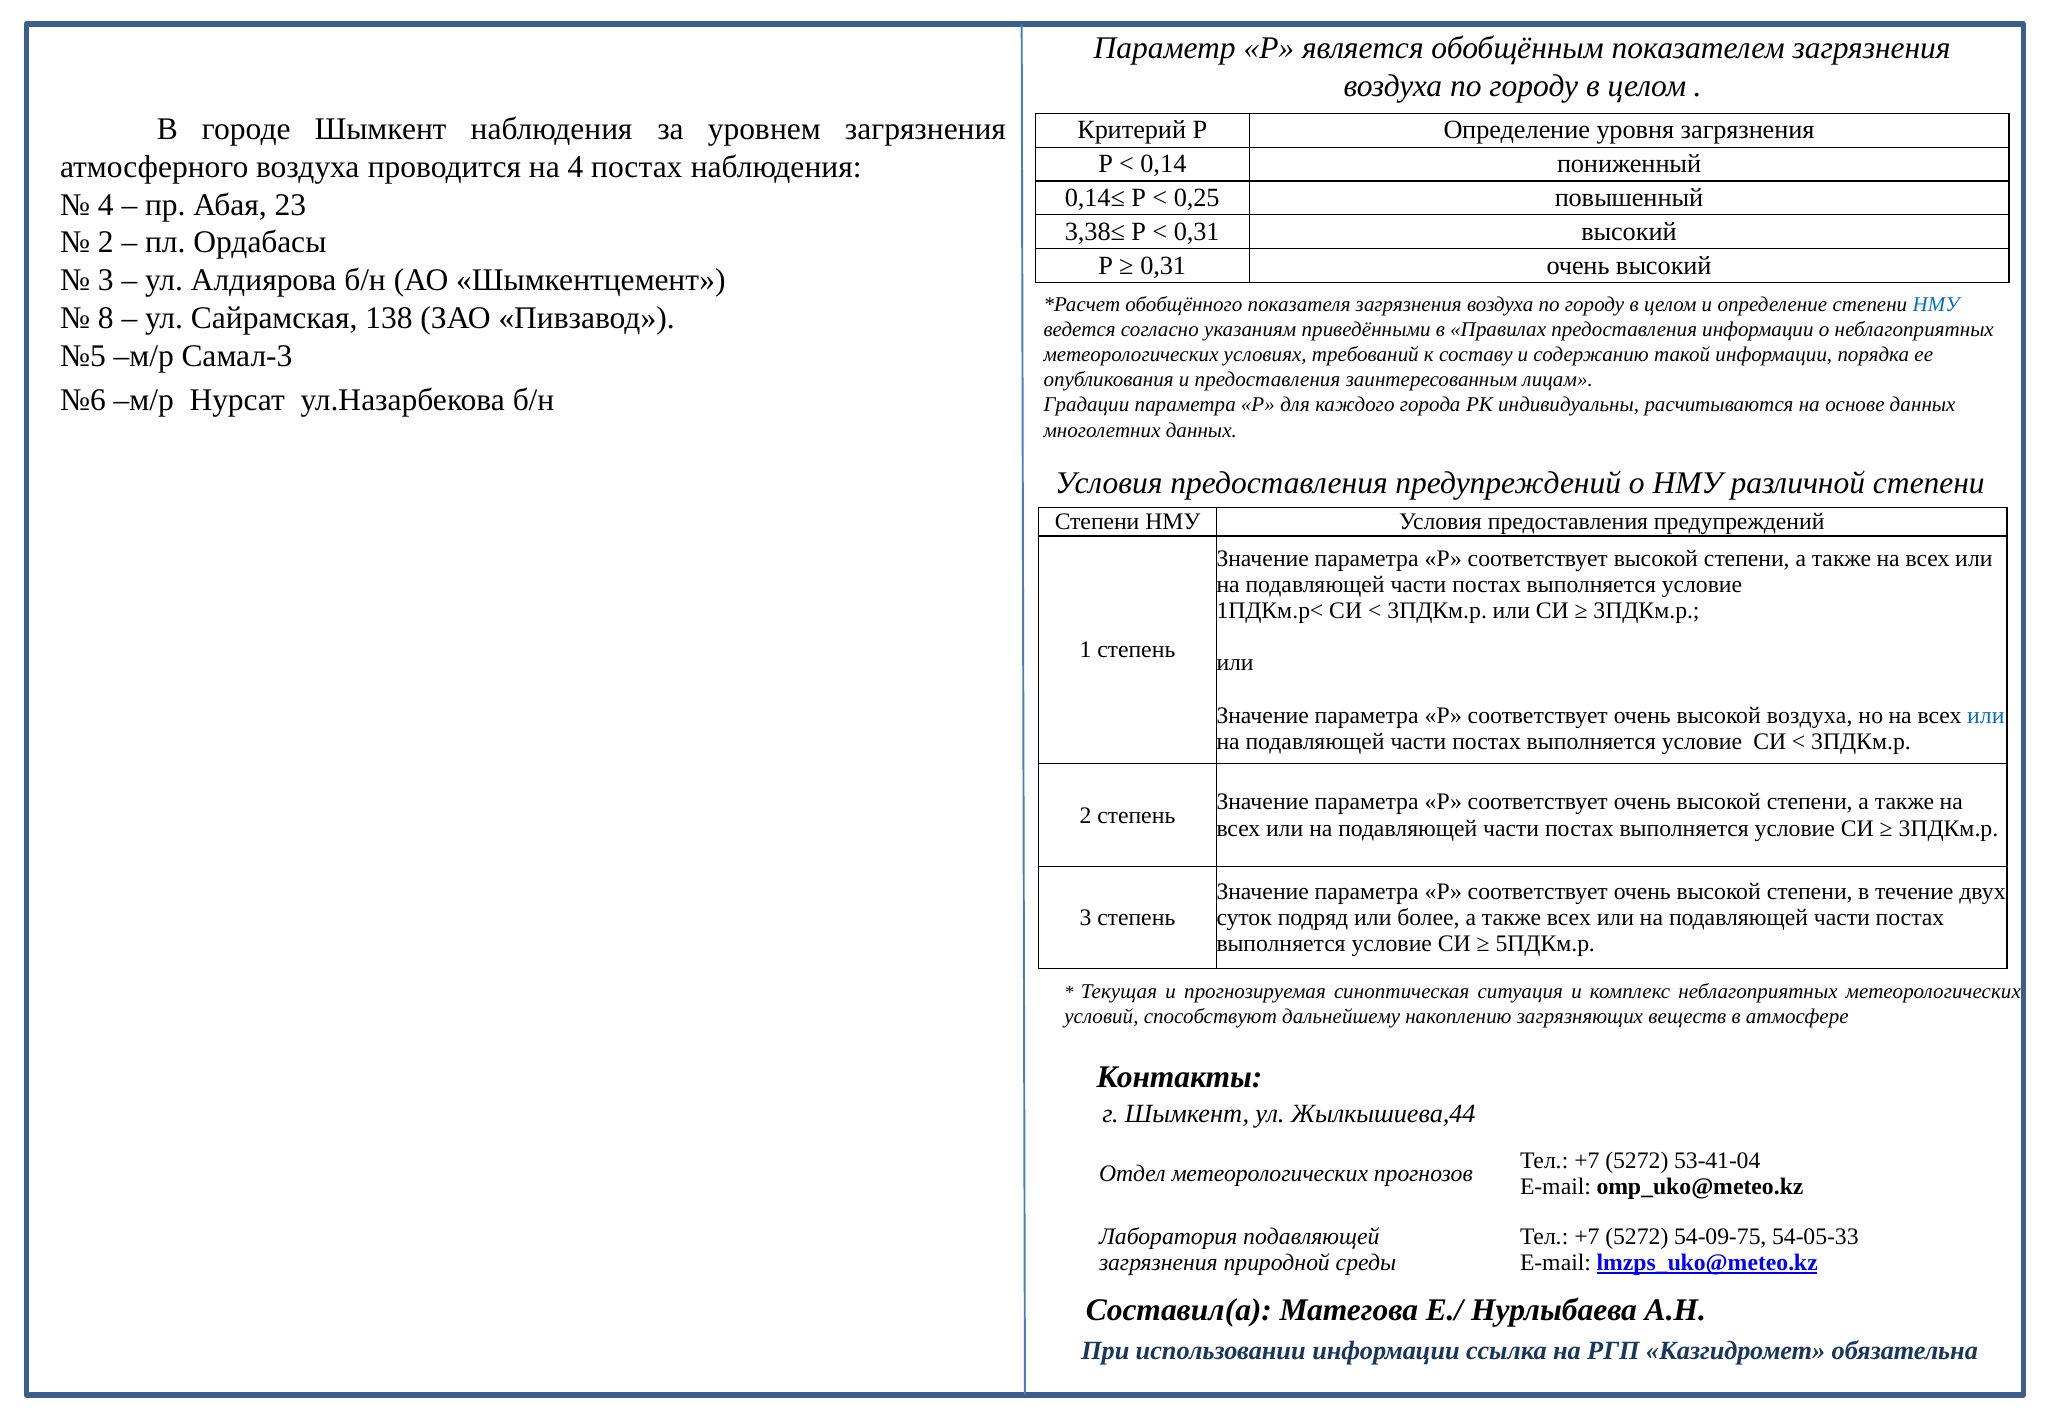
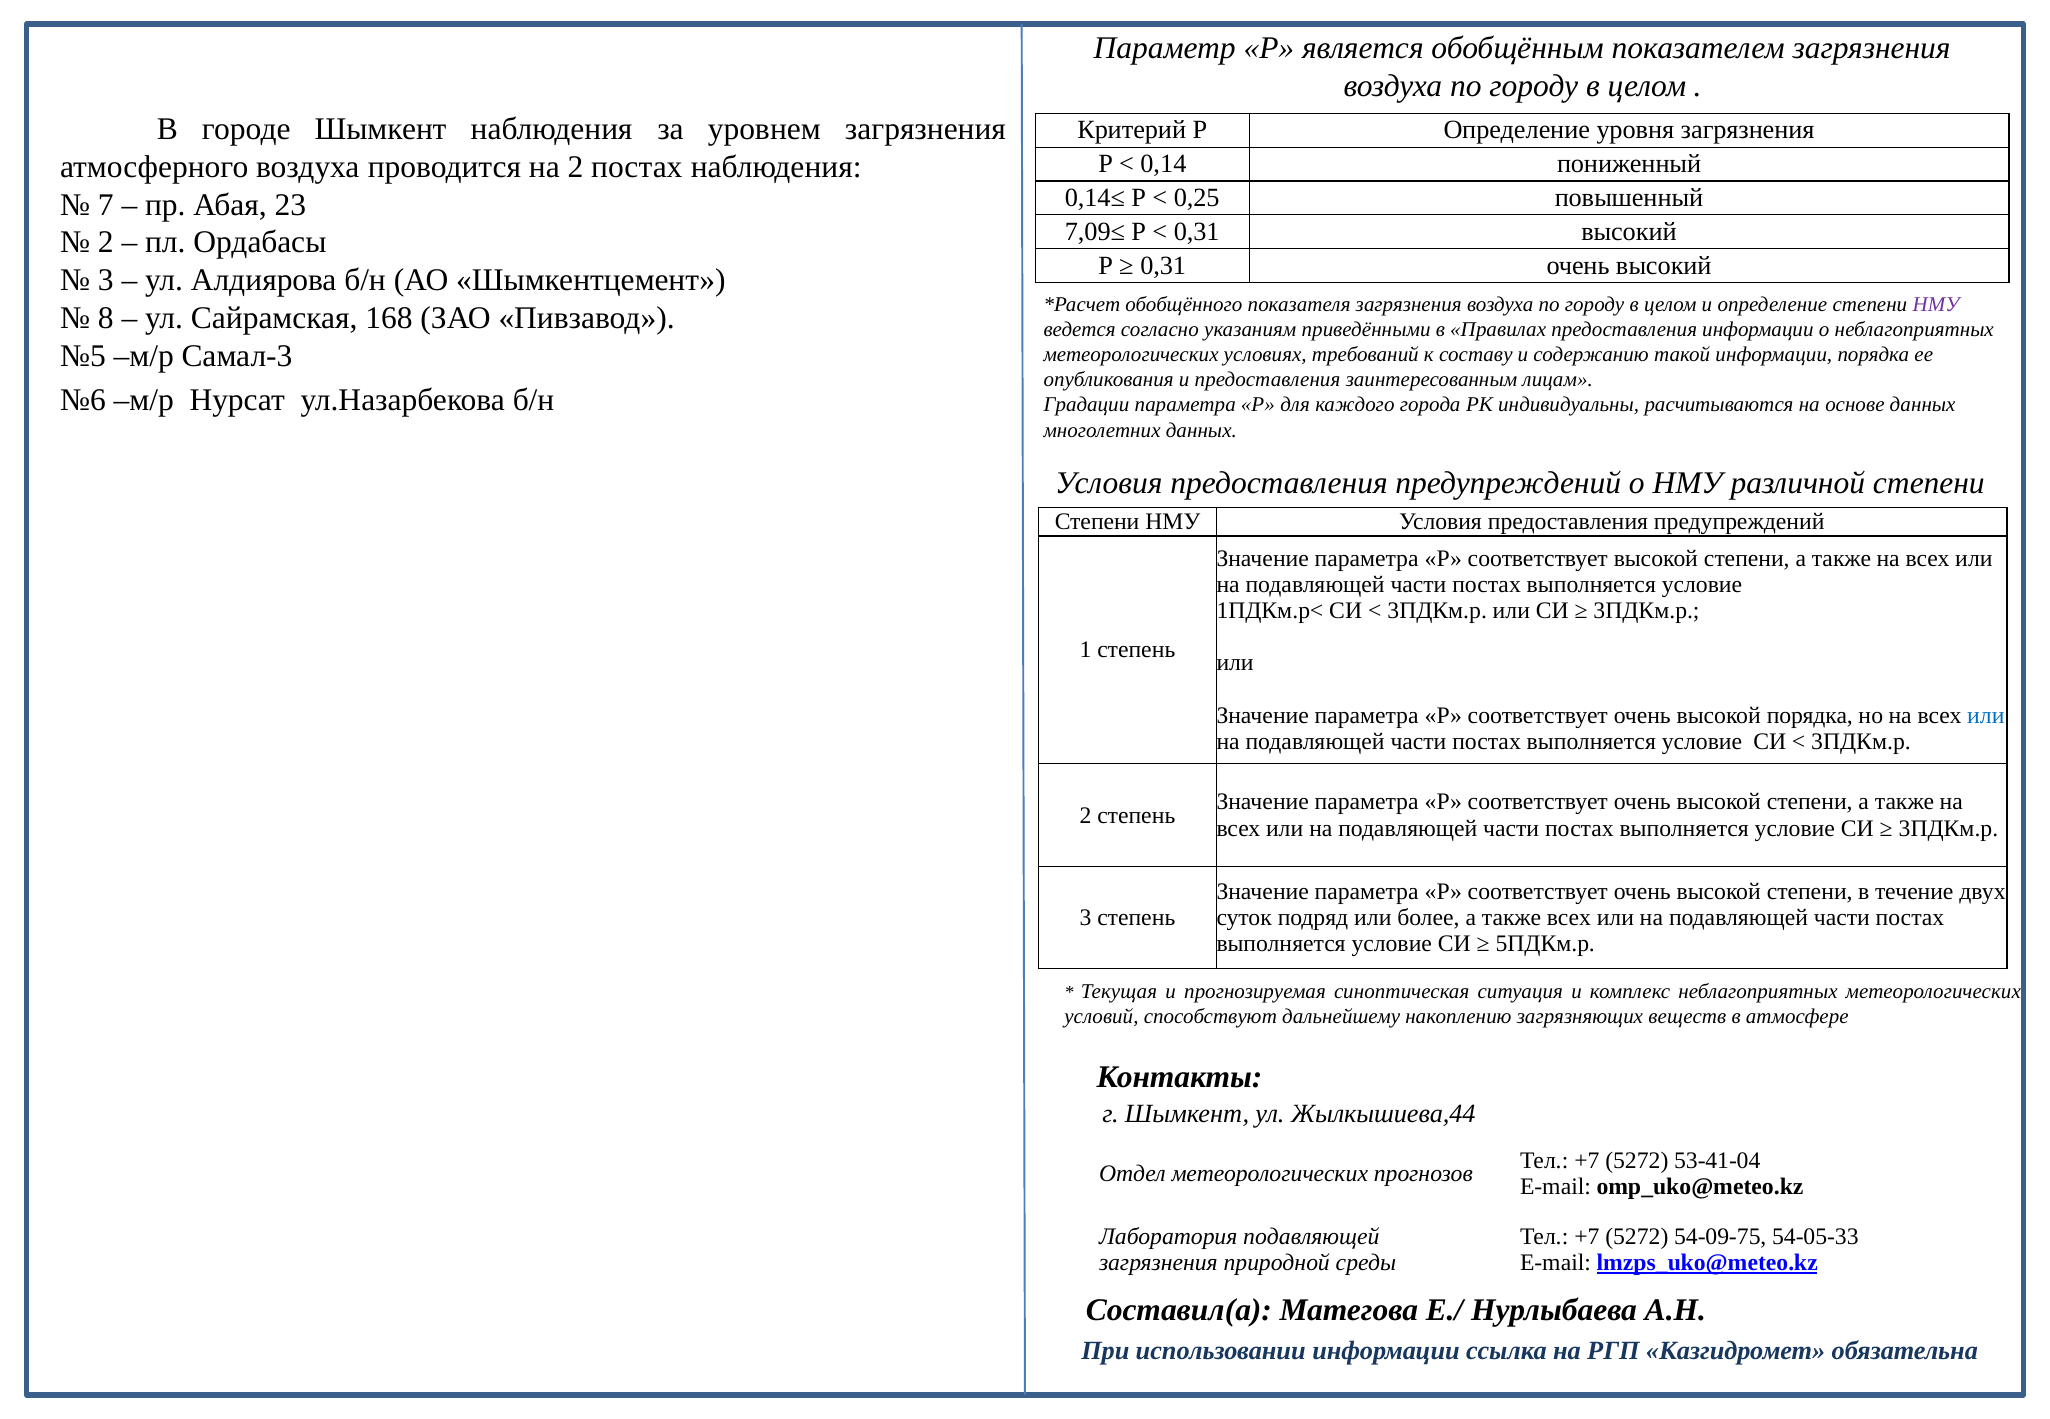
на 4: 4 -> 2 (575, 167)
4: 4 -> 7 (106, 205)
3,38≤: 3,38≤ -> 7,09≤ (1095, 232)
НМУ colour: blue -> purple (1936, 304)
138: 138 -> 168 (389, 318)
высокой воздуха: воздуха -> порядка (1810, 716)
